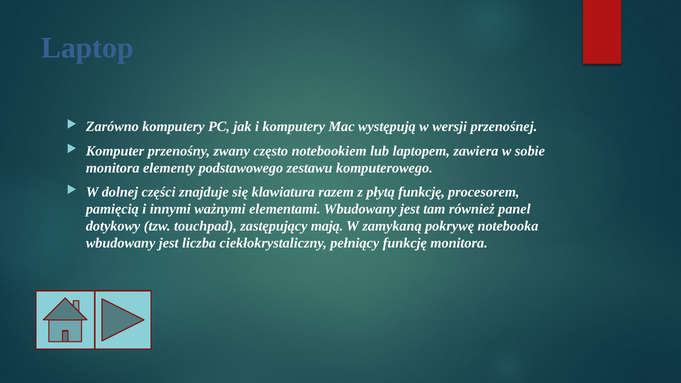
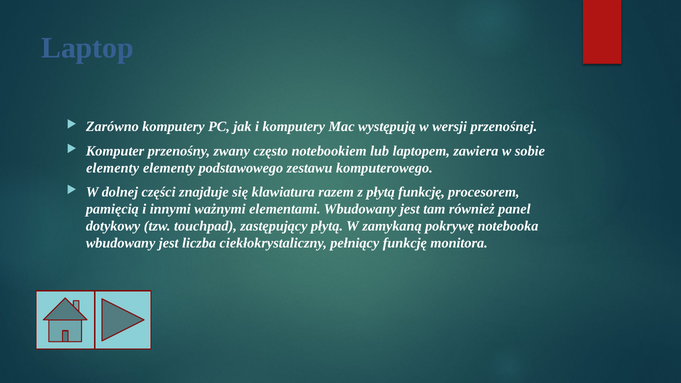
monitora: monitora -> elementy (113, 168)
zastępujący mają: mają -> płytą (327, 226)
